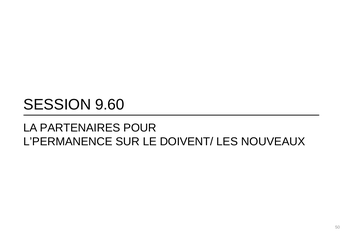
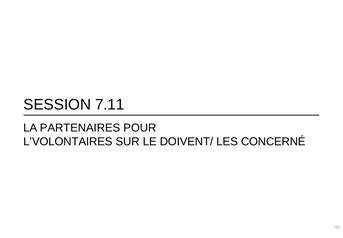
9.60: 9.60 -> 7.11 (110, 104)
L’PERMANENCE: L’PERMANENCE -> L’VOLONTAIRES (68, 141)
NOUVEAUX: NOUVEAUX -> CONCERNÉ (273, 141)
